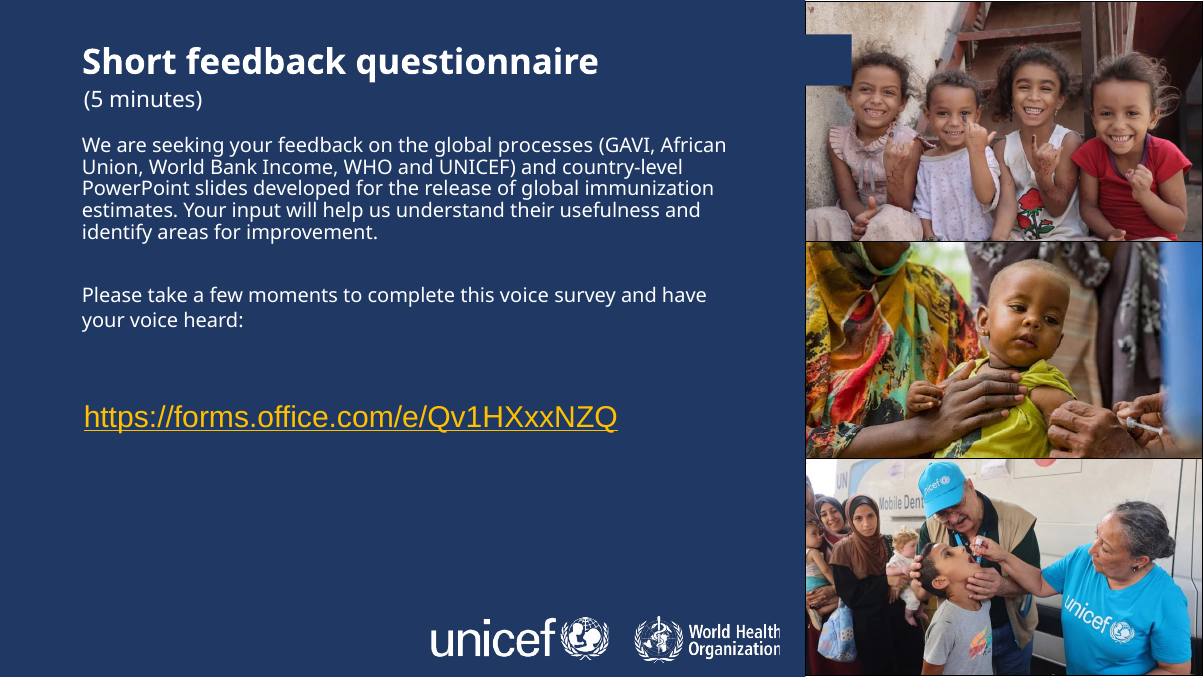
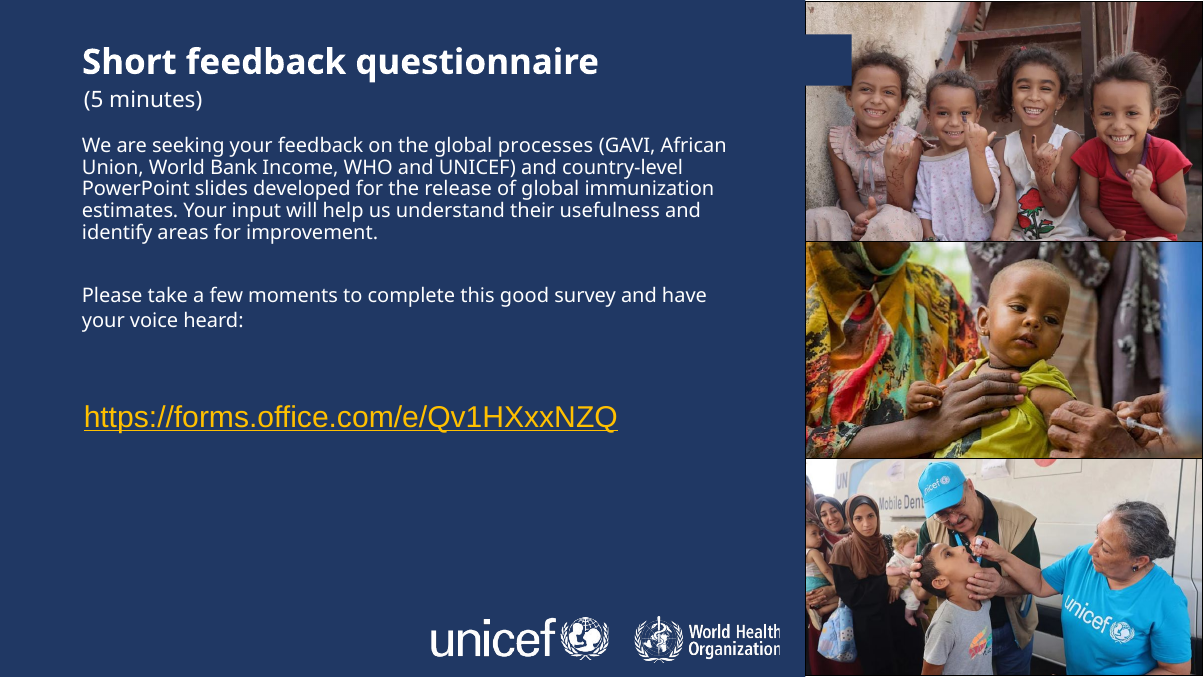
this voice: voice -> good (524, 296)
